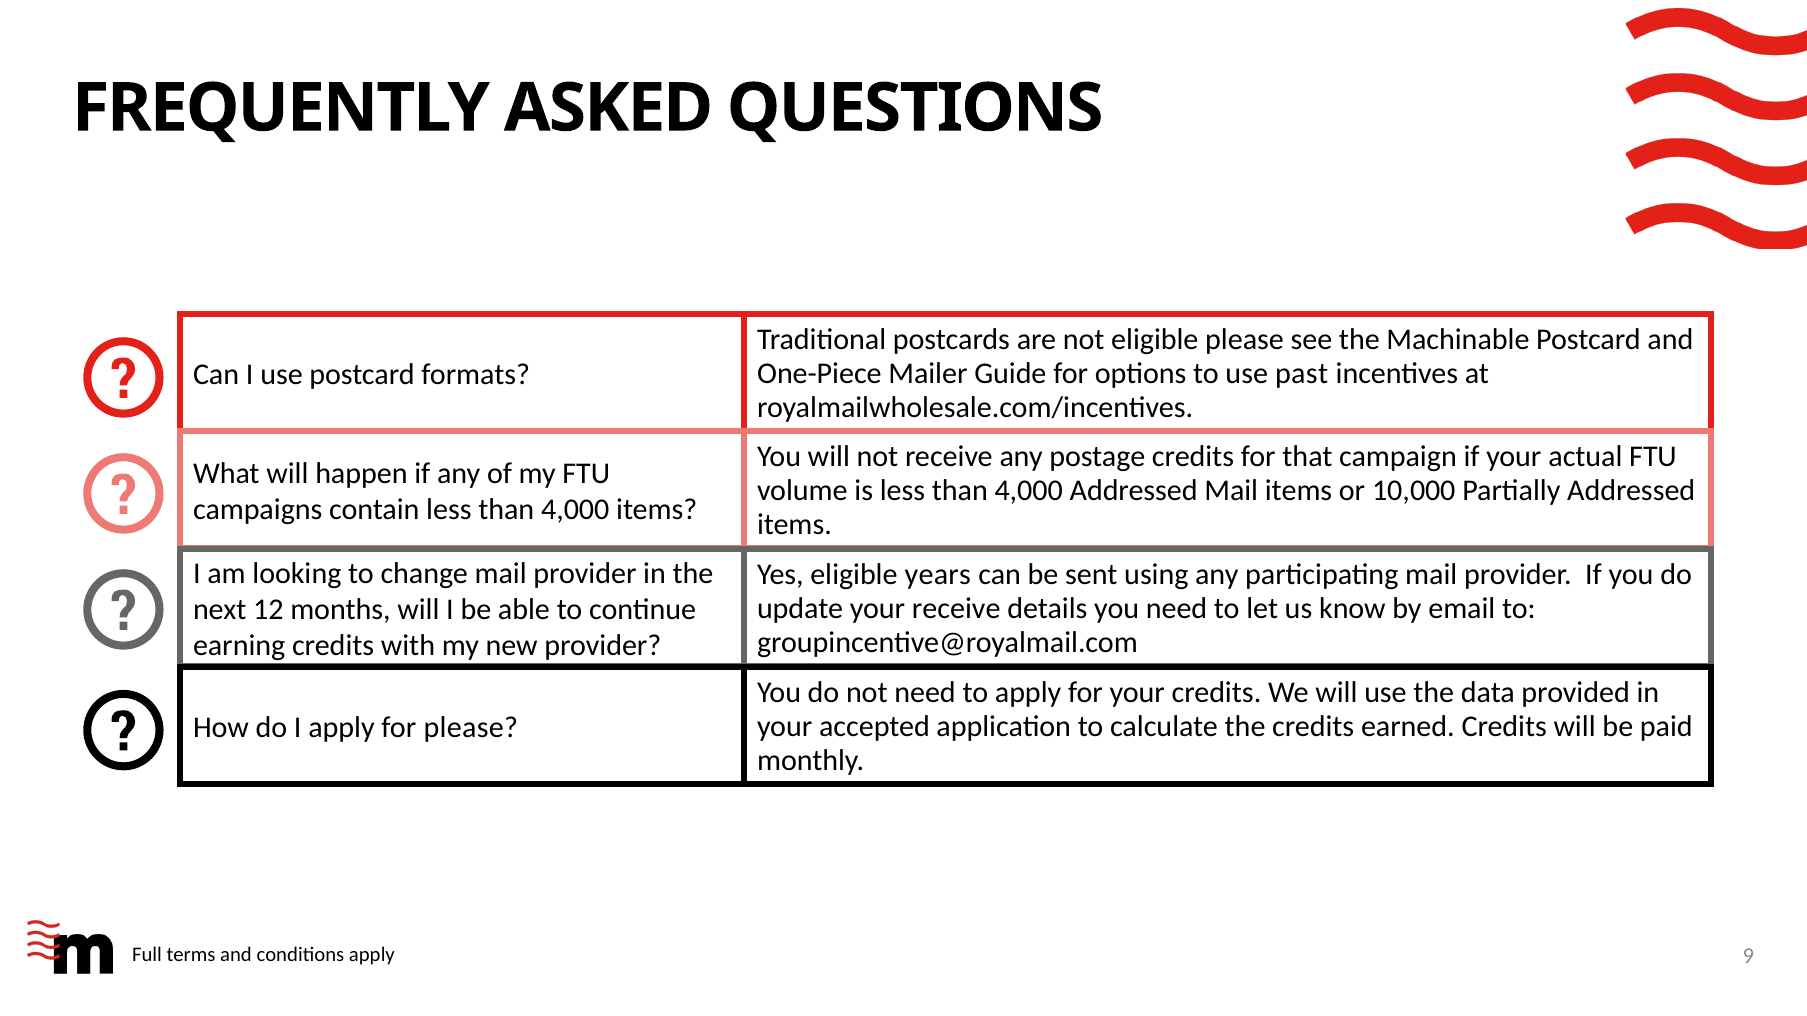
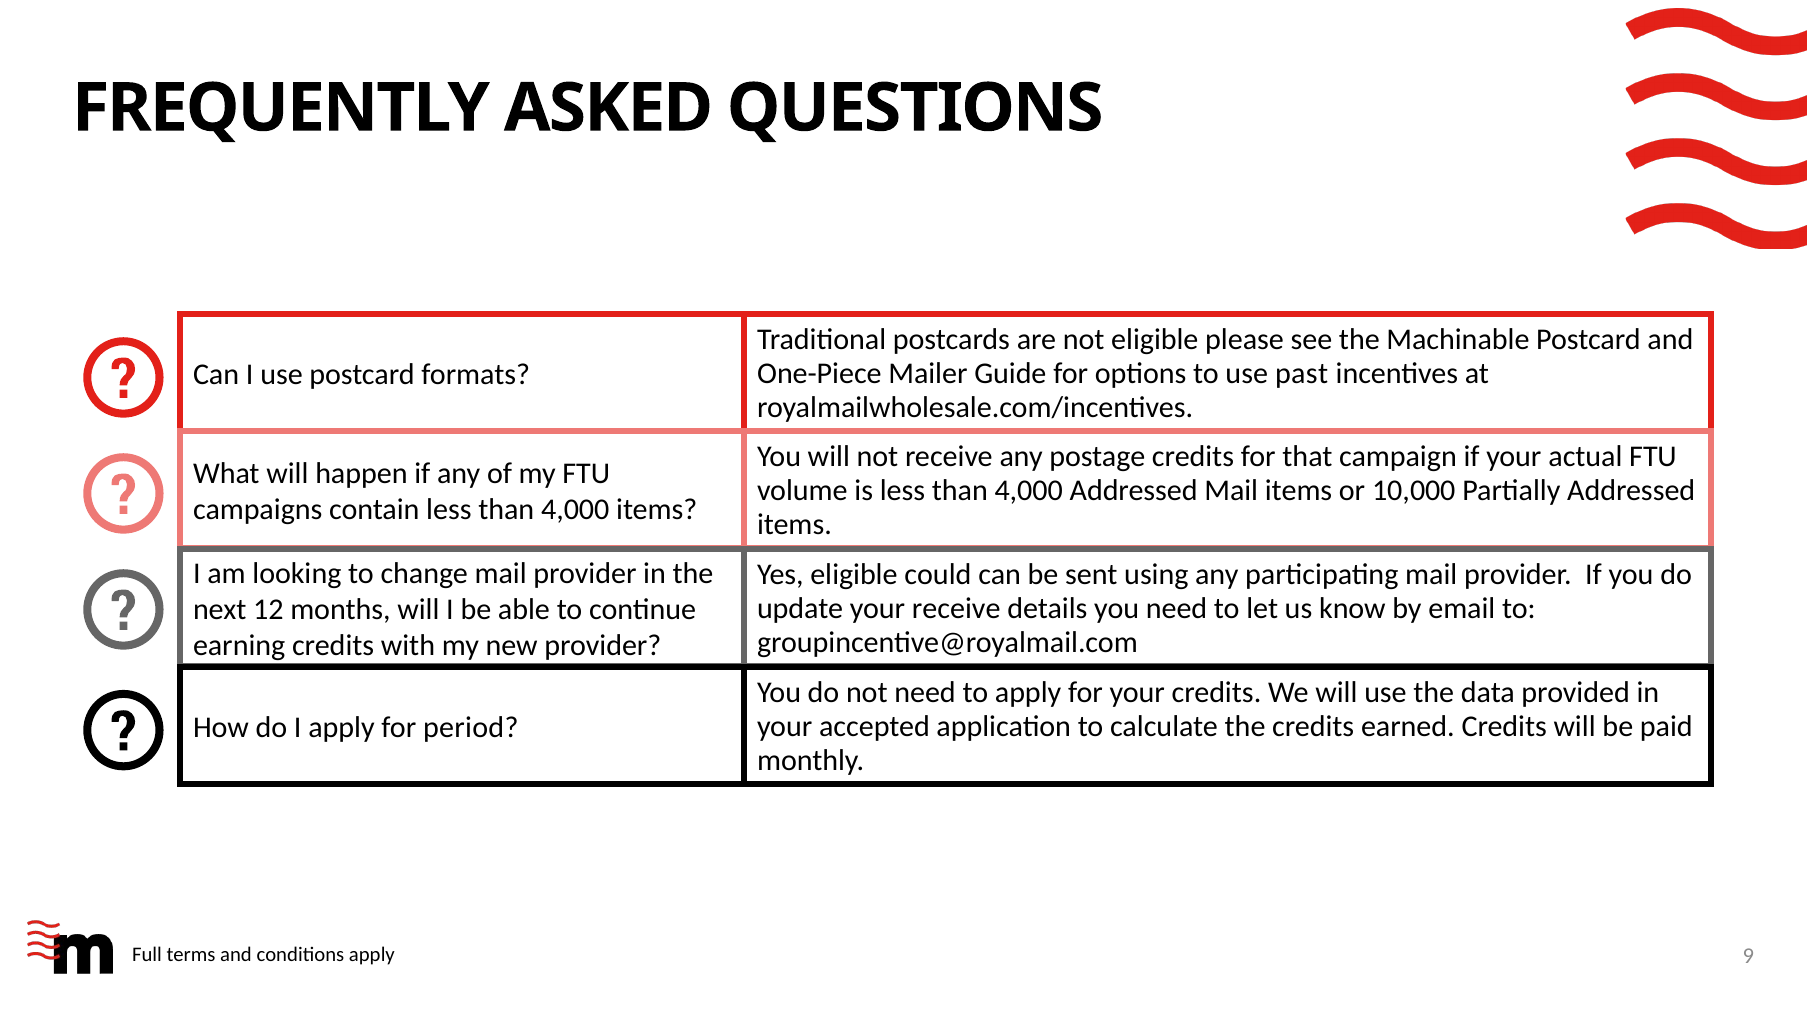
years: years -> could (938, 575)
for please: please -> period (471, 728)
